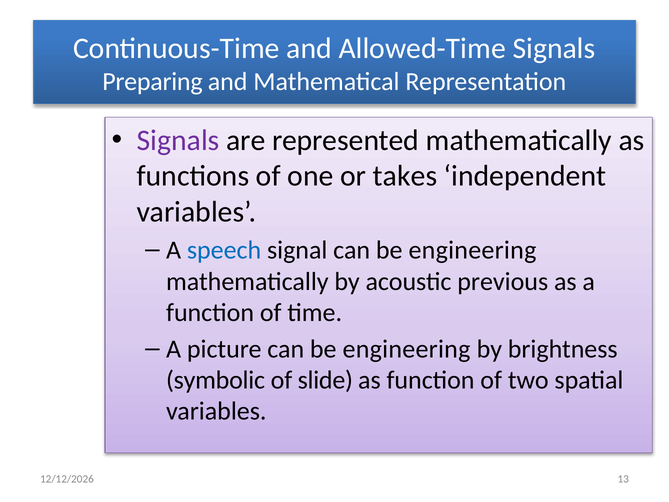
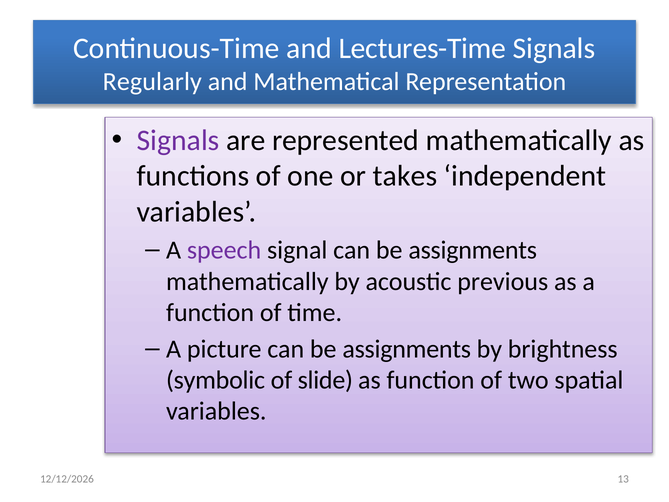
Allowed-Time: Allowed-Time -> Lectures-Time (422, 48)
Preparing: Preparing -> Regularly (152, 82)
speech colour: blue -> purple (224, 250)
signal can be engineering: engineering -> assignments (473, 250)
picture can be engineering: engineering -> assignments (407, 349)
